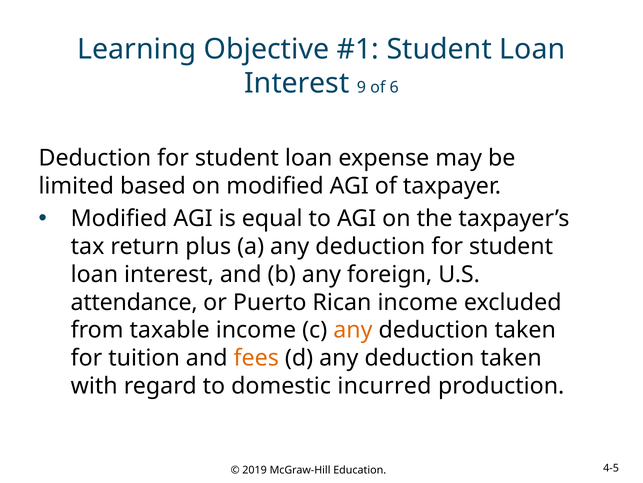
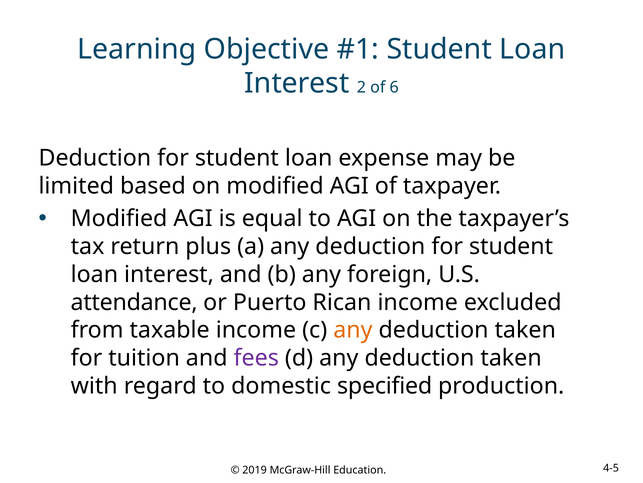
9: 9 -> 2 (361, 87)
fees colour: orange -> purple (256, 358)
incurred: incurred -> specified (385, 385)
